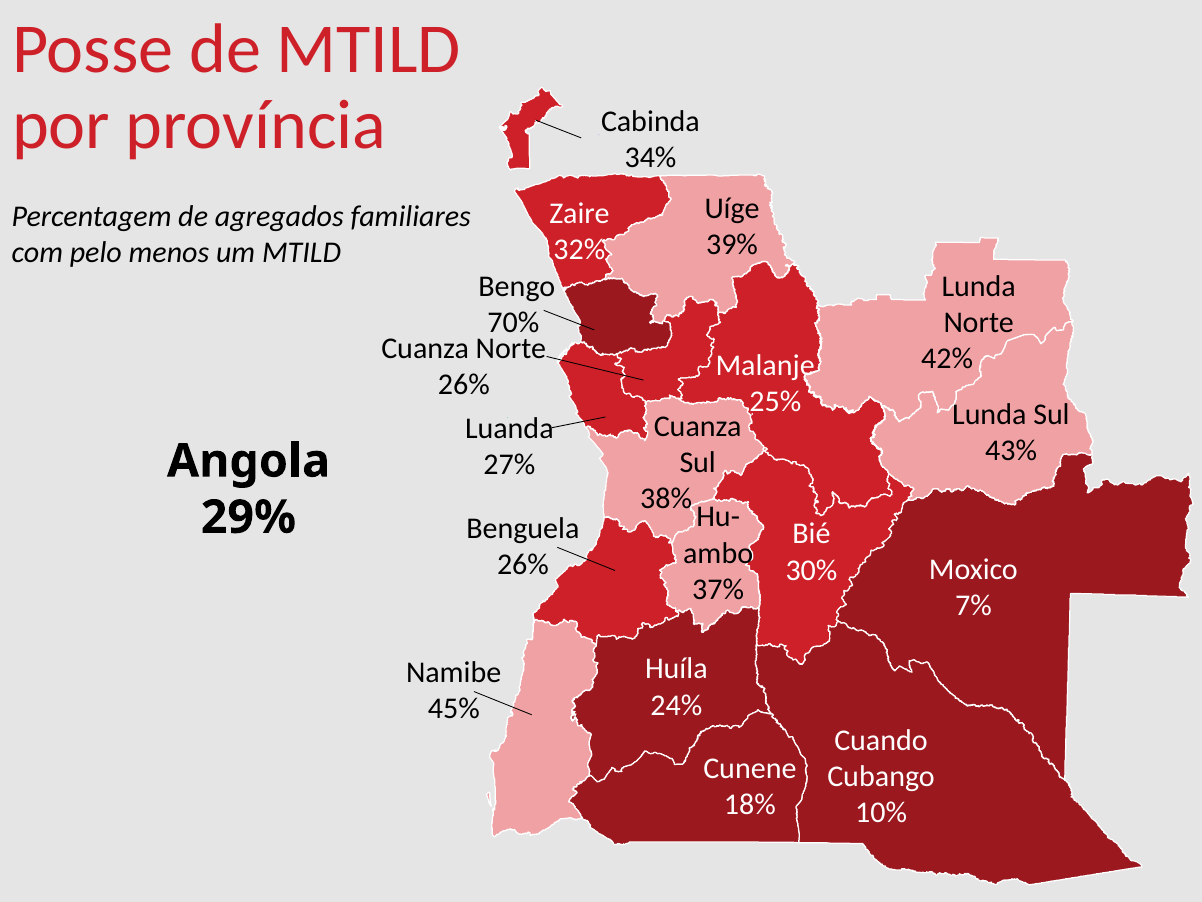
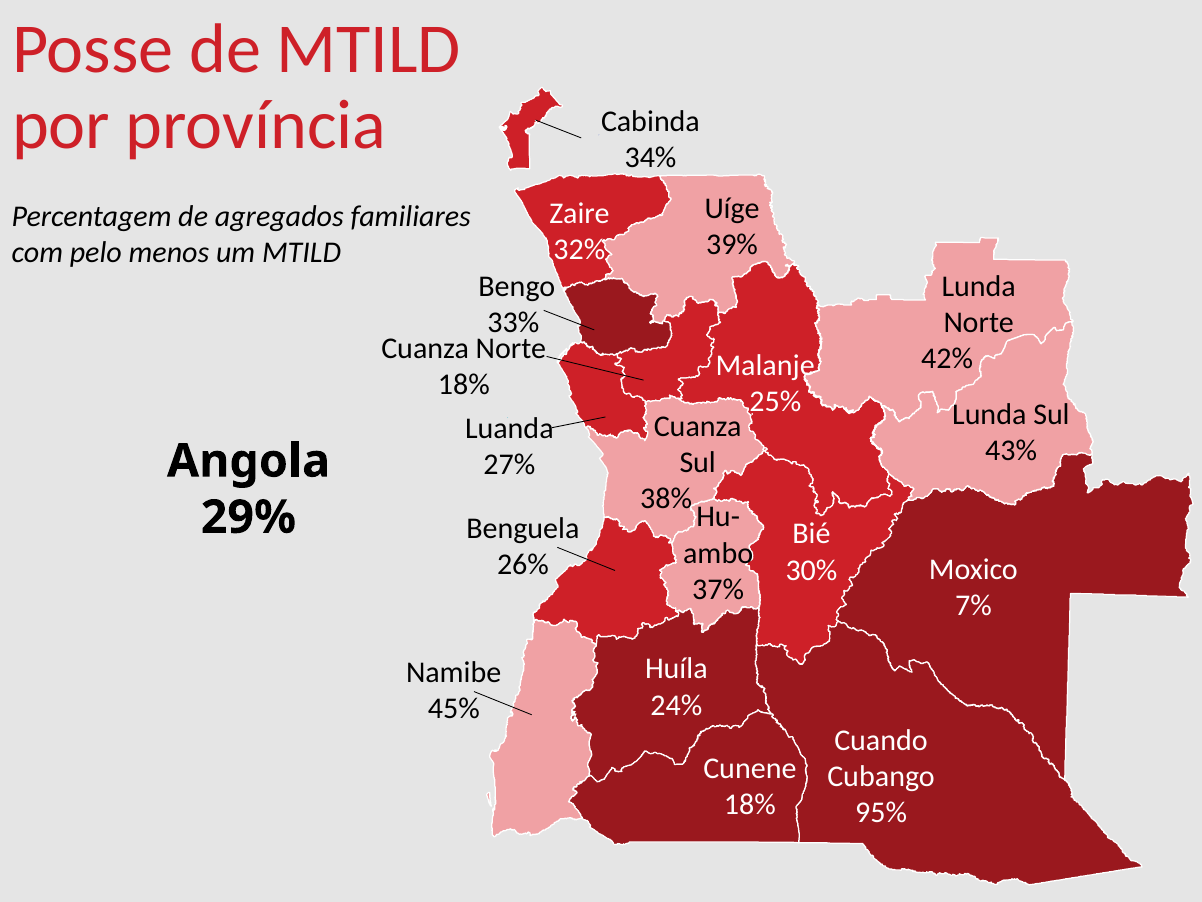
70%: 70% -> 33% (513, 322)
26%: 26% -> 18% (464, 384)
10%: 10% -> 95% (881, 812)
